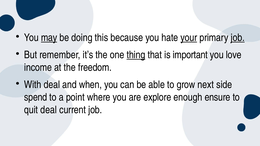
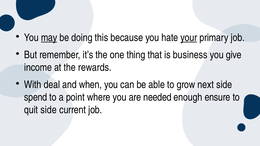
job underline: present -> none (238, 38)
thing underline: present -> none (136, 55)
important: important -> business (190, 55)
love: love -> give (234, 55)
freedom: freedom -> rewards (95, 68)
explore: explore -> needed (157, 97)
quit deal: deal -> side (49, 110)
